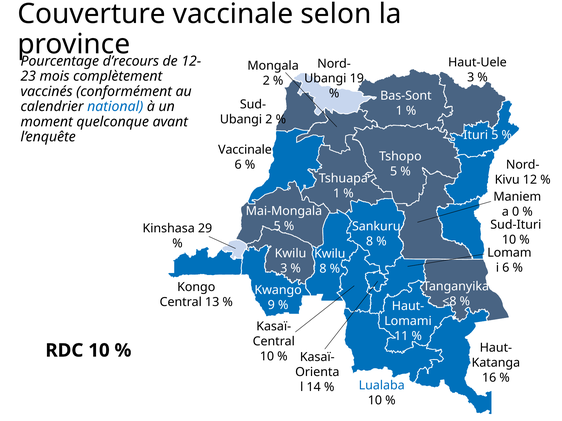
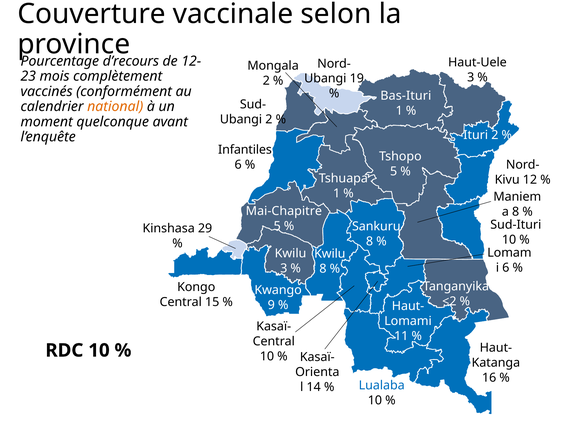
Bas-Sont: Bas-Sont -> Bas-Ituri (406, 96)
national colour: blue -> orange (115, 107)
Ituri 5: 5 -> 2 (495, 135)
Vaccinale: Vaccinale -> Infantiles (245, 150)
Mai-Mongala: Mai-Mongala -> Mai-Chapitre (284, 211)
0: 0 -> 8 (516, 212)
<8: <8 -> <2 (449, 302)
13: 13 -> 15 (212, 302)
